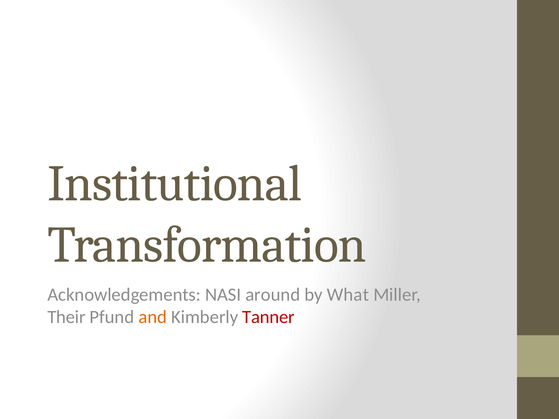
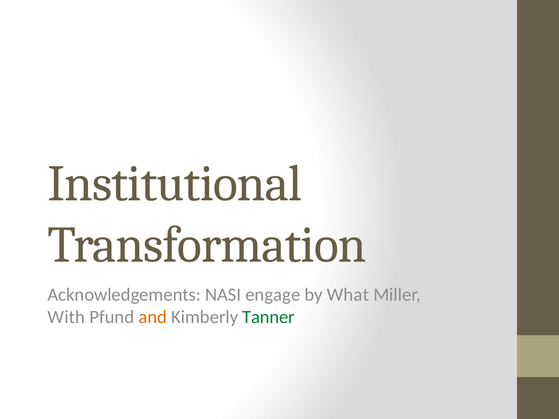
around: around -> engage (273, 295)
Their: Their -> With (66, 317)
Tanner colour: red -> green (268, 317)
